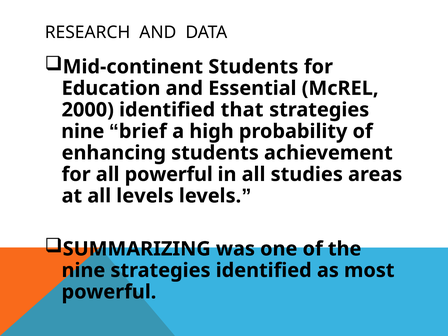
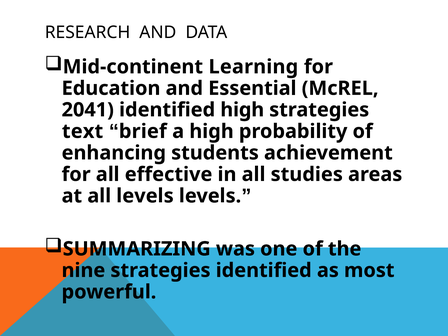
Mid-continent Students: Students -> Learning (253, 67)
2000: 2000 -> 2041 (88, 110)
identified that: that -> high (242, 110)
nine: nine -> text (83, 131)
all powerful: powerful -> effective (169, 174)
